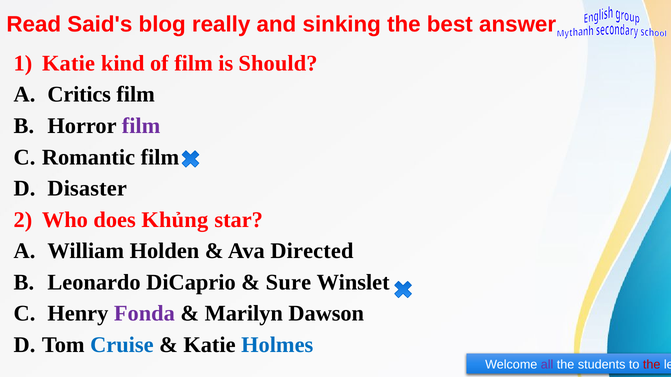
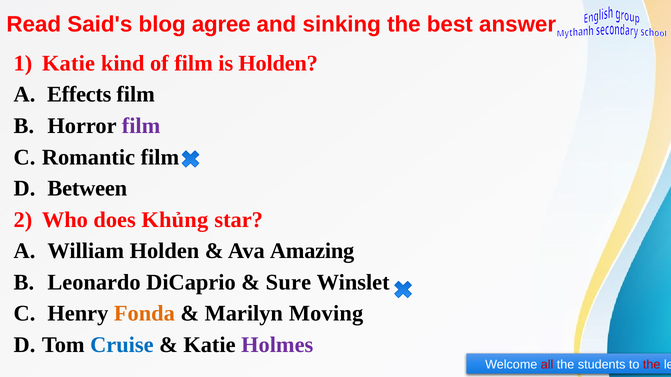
really: really -> agree (221, 25)
is Should: Should -> Holden (278, 63)
Critics: Critics -> Effects (79, 95)
Disaster: Disaster -> Between (87, 189)
Directed: Directed -> Amazing (312, 251)
Fonda colour: purple -> orange (144, 314)
Dawson: Dawson -> Moving (326, 314)
Holmes colour: blue -> purple (277, 345)
all colour: purple -> red (547, 365)
